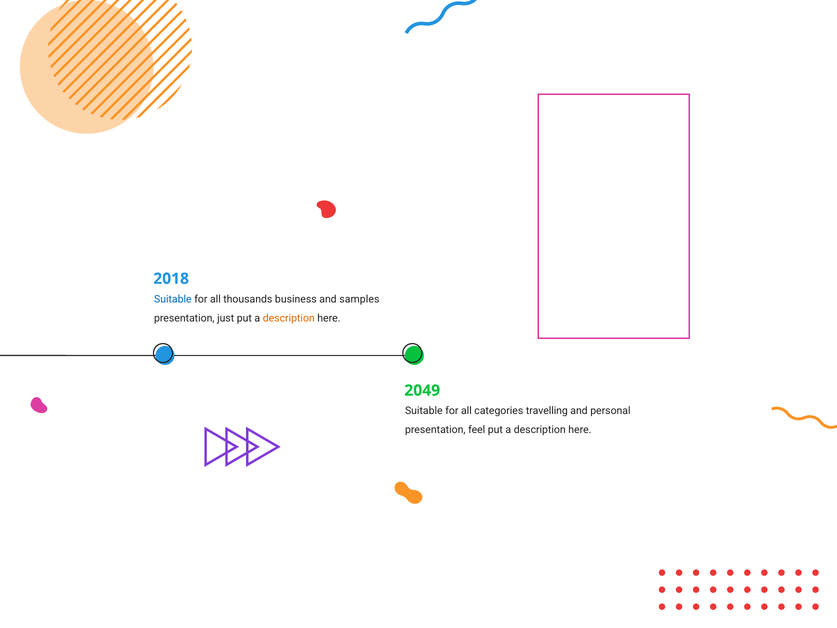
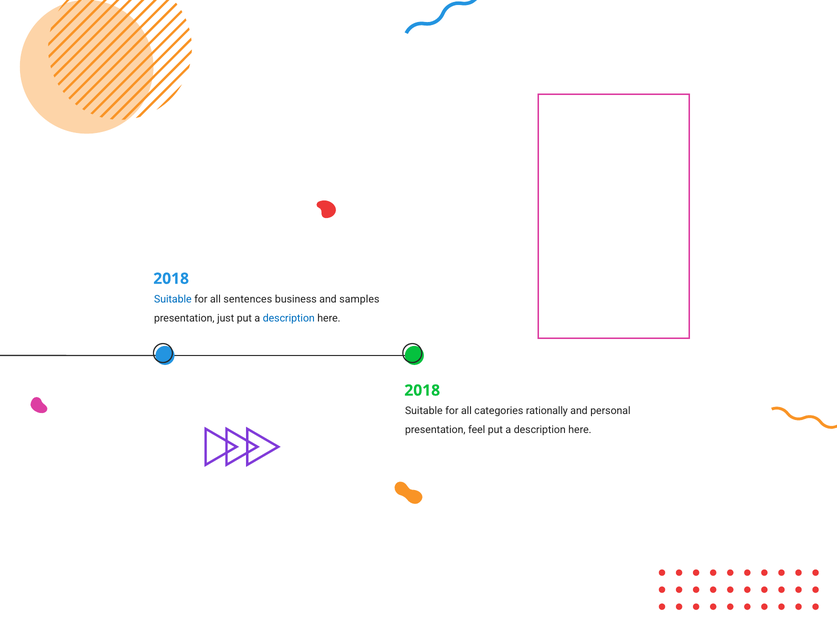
thousands: thousands -> sentences (248, 299)
description colour: orange -> blue (289, 318)
2049: 2049 -> 2018 (422, 390)
travelling: travelling -> rationally (547, 411)
